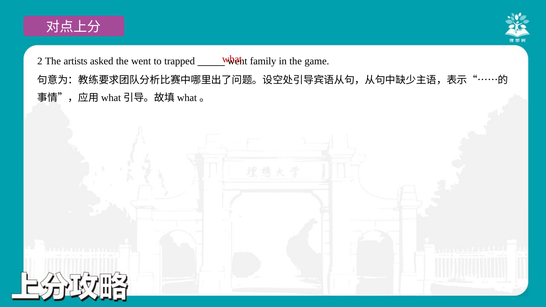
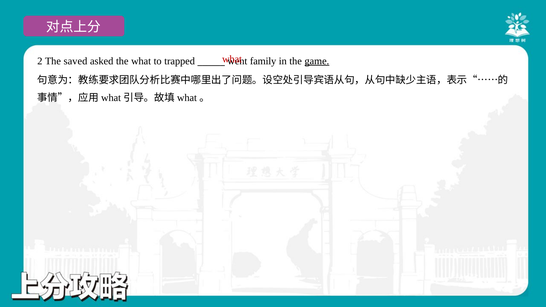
artists: artists -> saved (75, 61)
the went: went -> what (141, 61)
game underline: none -> present (317, 61)
